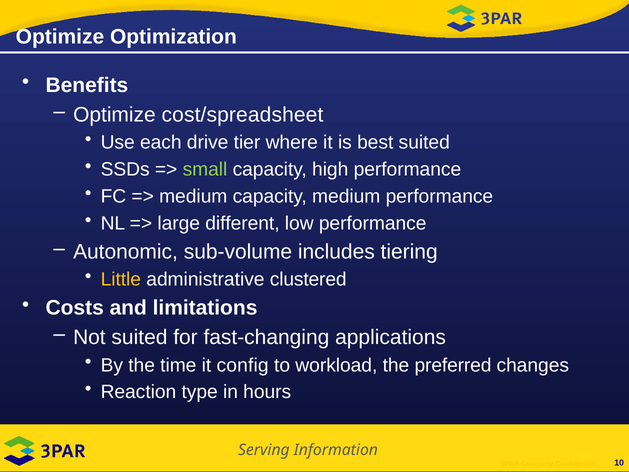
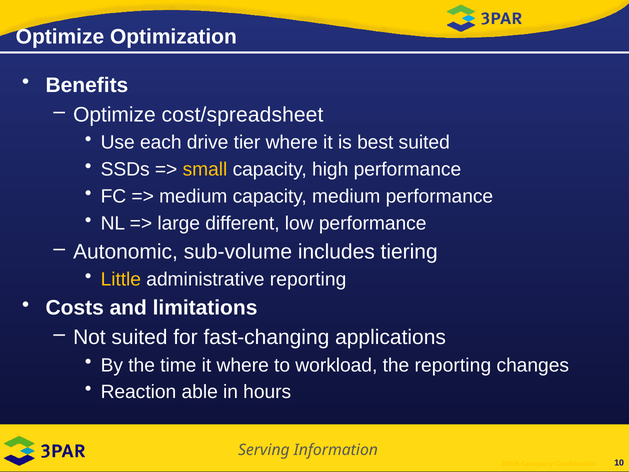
small colour: light green -> yellow (205, 169)
administrative clustered: clustered -> reporting (308, 279)
it config: config -> where (243, 365)
the preferred: preferred -> reporting (453, 365)
type: type -> able (200, 392)
